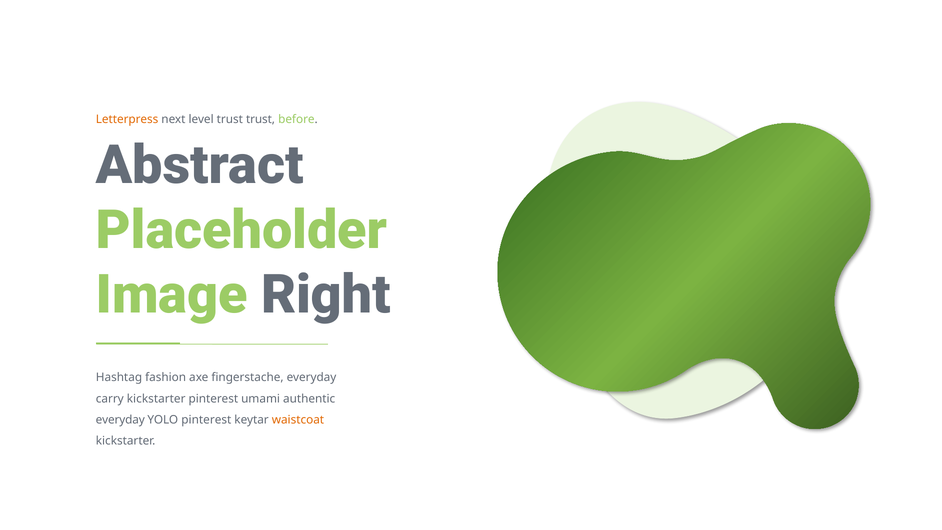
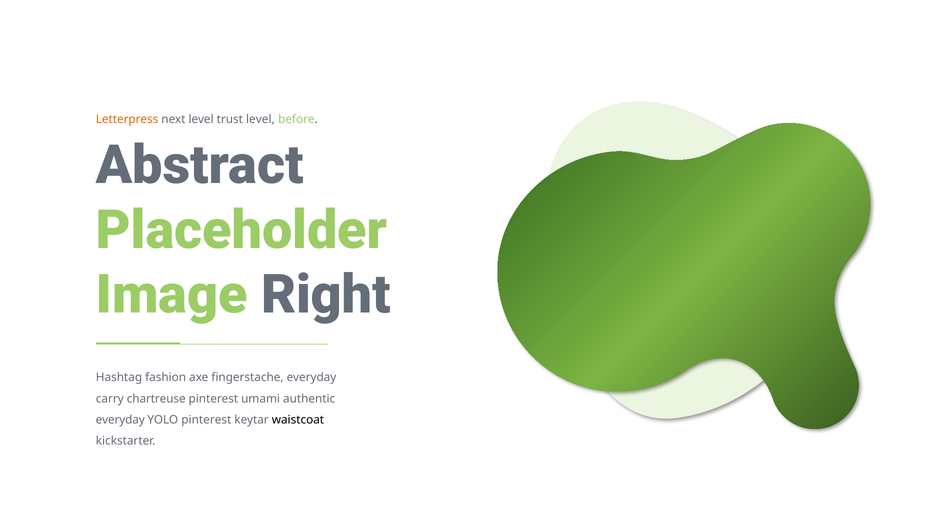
trust trust: trust -> level (260, 119)
carry kickstarter: kickstarter -> chartreuse (156, 399)
waistcoat colour: orange -> black (298, 420)
